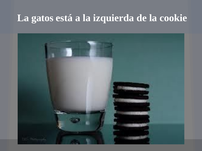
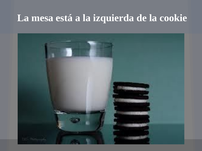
gatos: gatos -> mesa (42, 18)
